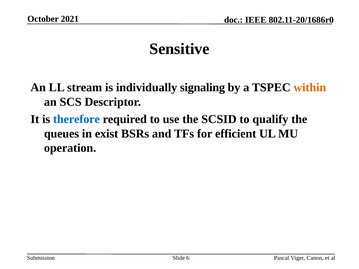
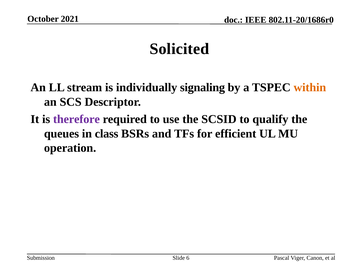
Sensitive: Sensitive -> Solicited (179, 49)
therefore colour: blue -> purple (76, 119)
exist: exist -> class (107, 134)
